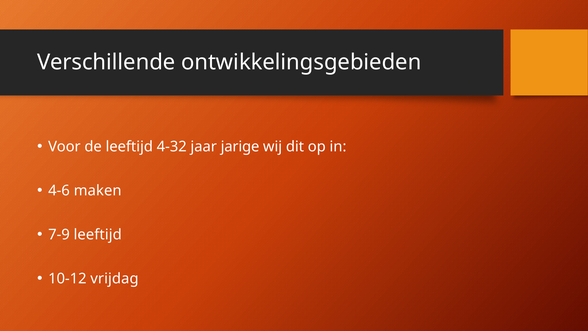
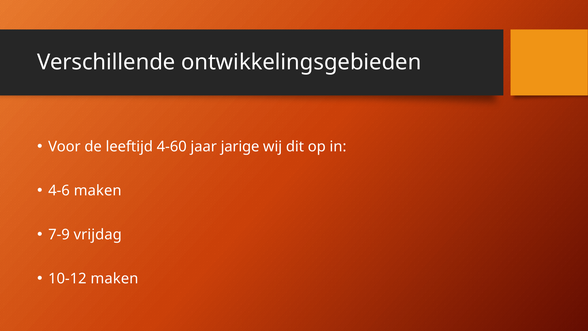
4-32: 4-32 -> 4-60 (172, 147)
7-9 leeftijd: leeftijd -> vrijdag (98, 235)
10-12 vrijdag: vrijdag -> maken (114, 279)
